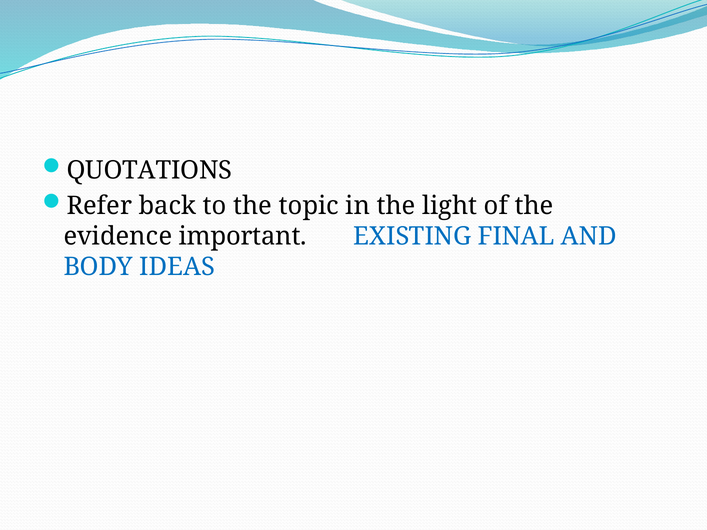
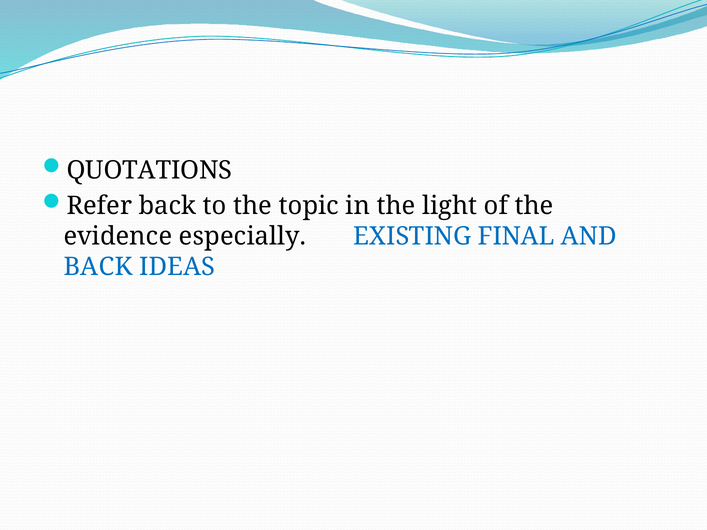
important: important -> especially (243, 237)
BODY: BODY -> BACK (98, 267)
